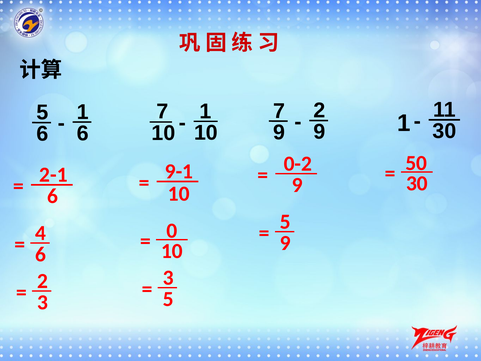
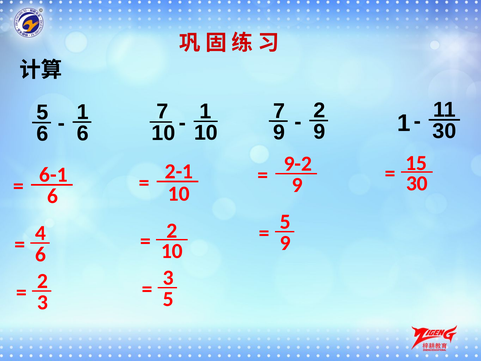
0-2: 0-2 -> 9-2 (298, 164)
9-1: 9-1 -> 2-1 (179, 171)
50: 50 -> 15 (416, 163)
2-1: 2-1 -> 6-1 (53, 175)
0: 0 -> 2 (172, 230)
